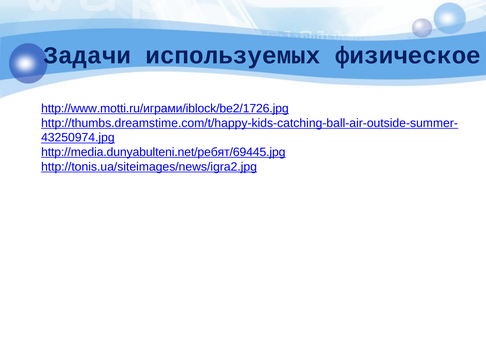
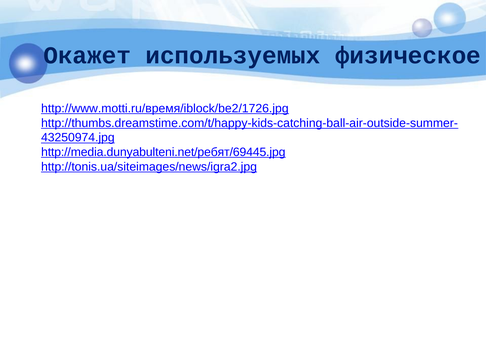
Задачи: Задачи -> Окажет (87, 55)
http://www.motti.ru/играми/iblock/be2/1726.jpg: http://www.motti.ru/играми/iblock/be2/1726.jpg -> http://www.motti.ru/время/iblock/be2/1726.jpg (165, 109)
